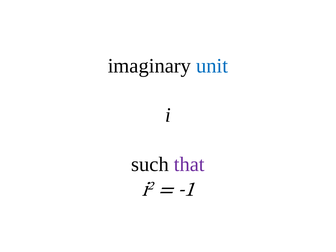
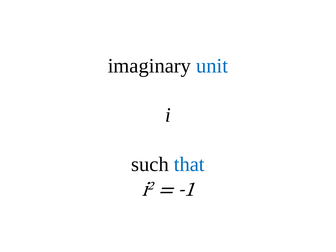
that colour: purple -> blue (189, 164)
